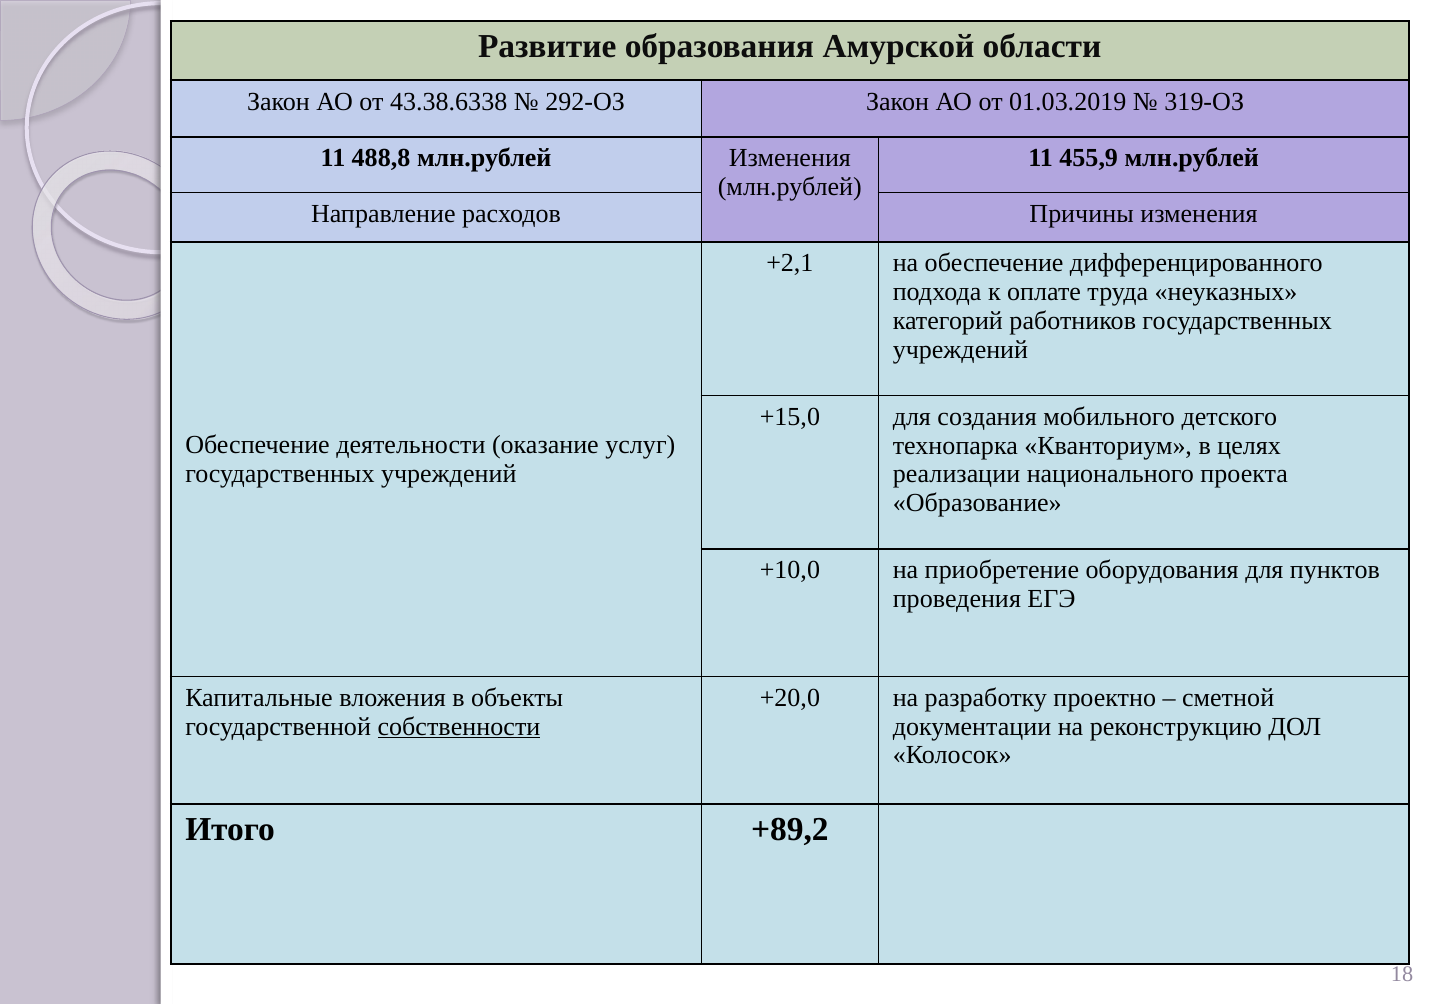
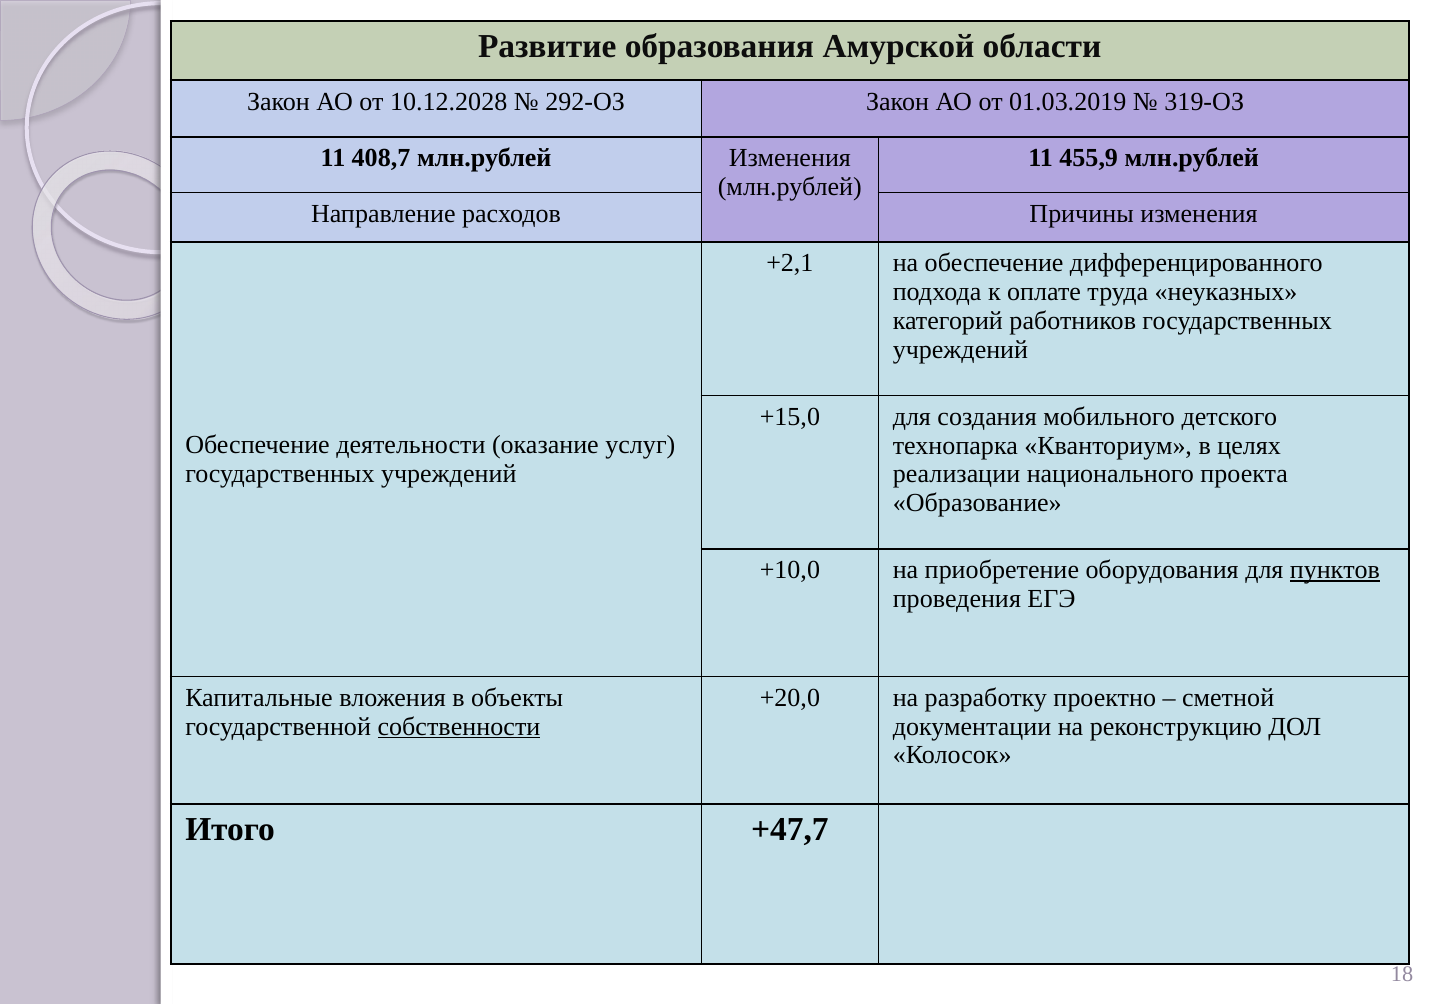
43.38.6338: 43.38.6338 -> 10.12.2028 (449, 102)
488,8: 488,8 -> 408,7 (381, 158)
пунктов underline: none -> present (1335, 570)
+89,2: +89,2 -> +47,7 (790, 829)
